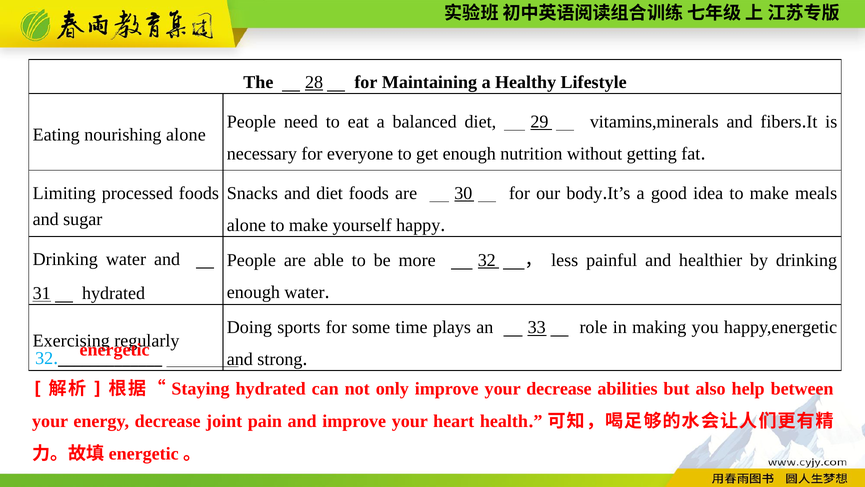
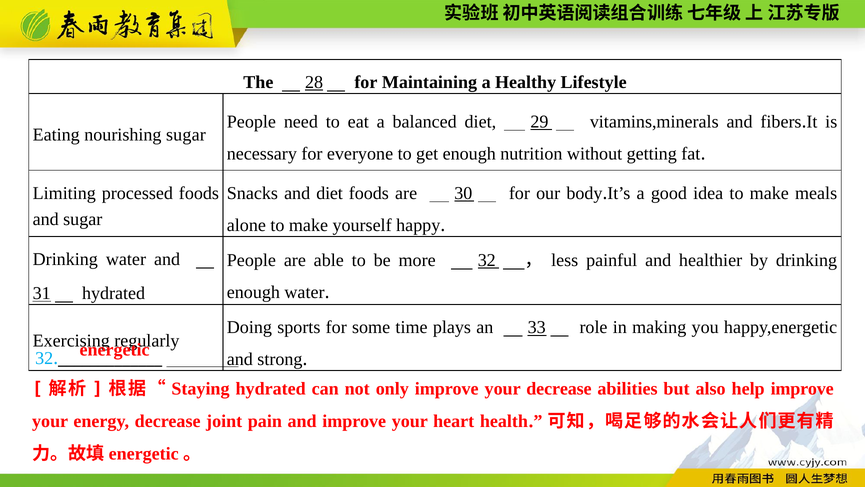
nourishing alone: alone -> sugar (186, 135)
help between: between -> improve (802, 388)
